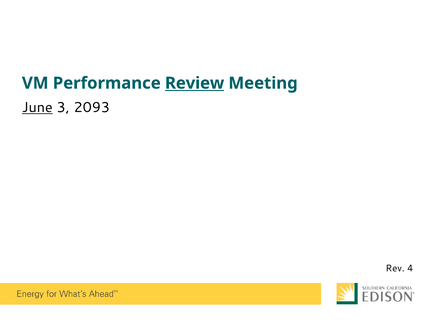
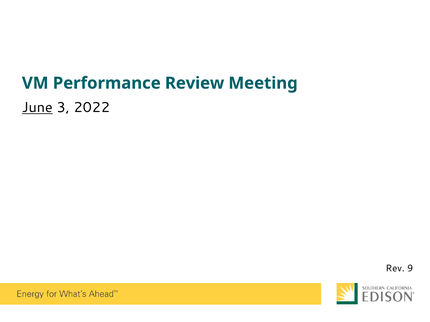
Review underline: present -> none (195, 83)
2093: 2093 -> 2022 (92, 108)
4: 4 -> 9 (410, 269)
